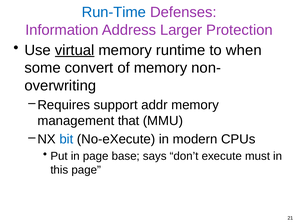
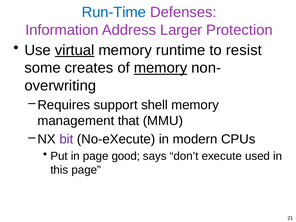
when: when -> resist (244, 50)
convert: convert -> creates (89, 68)
memory underline: none -> present (161, 68)
addr: addr -> shell (155, 105)
bit colour: blue -> purple (66, 139)
base: base -> good (126, 156)
must: must -> used (258, 156)
